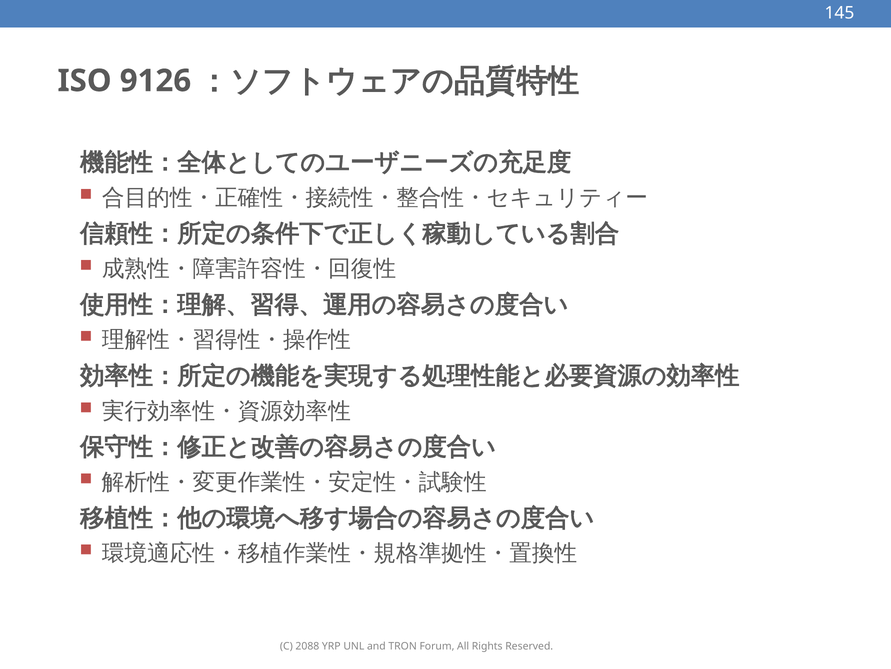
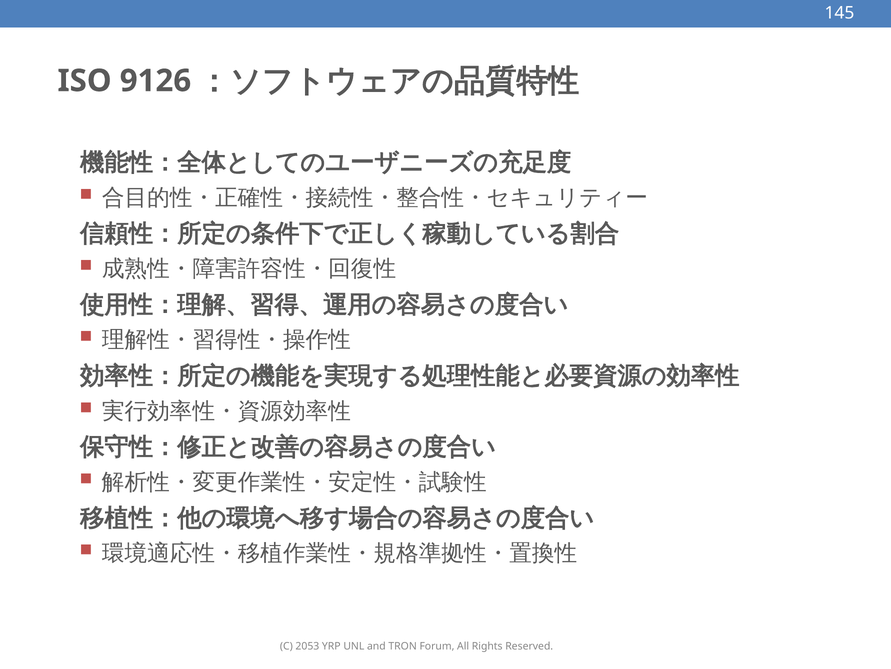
2088: 2088 -> 2053 (307, 646)
